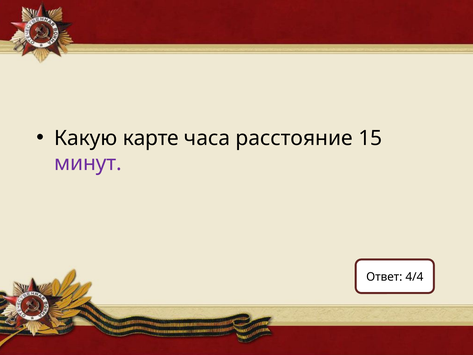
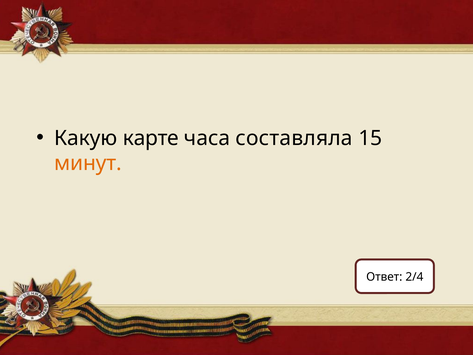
расстояние: расстояние -> составляла (294, 138)
минут colour: purple -> orange (88, 163)
4/4: 4/4 -> 2/4 (414, 277)
